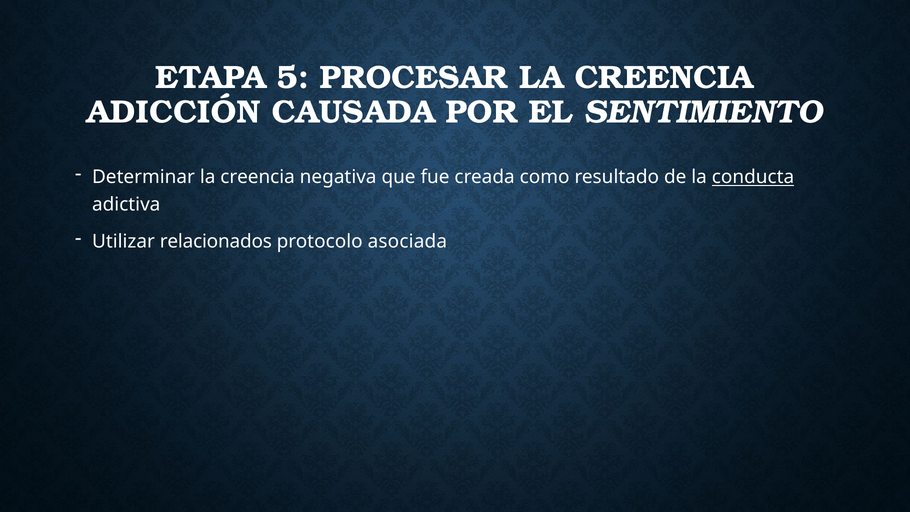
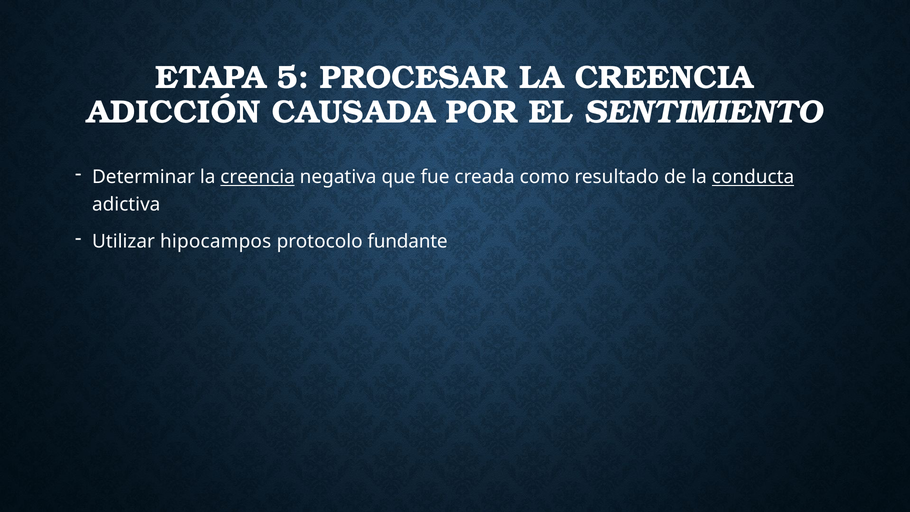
creencia underline: none -> present (258, 177)
relacionados: relacionados -> hipocampos (216, 241)
asociada: asociada -> fundante (408, 241)
